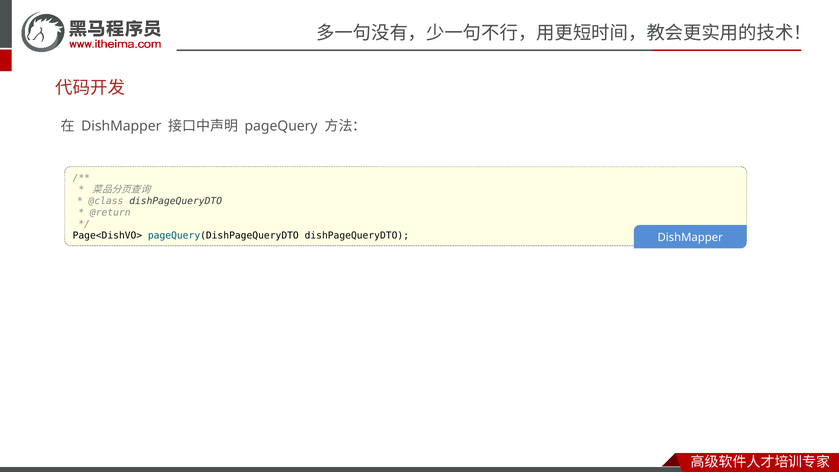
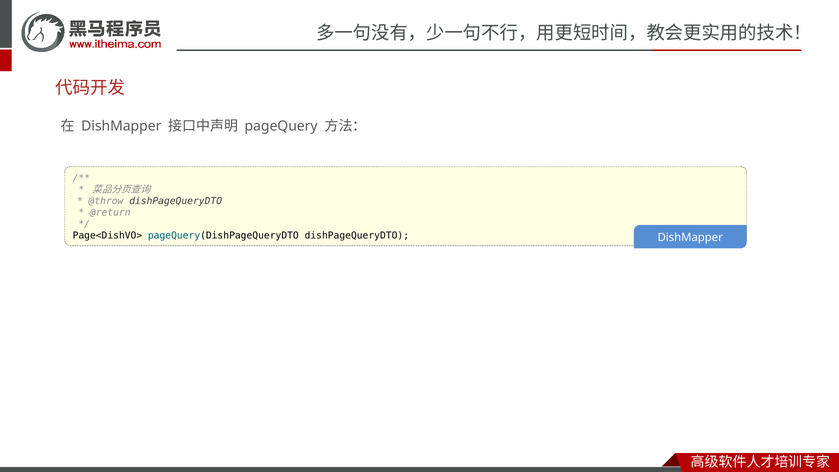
@class: @class -> @throw (106, 201)
